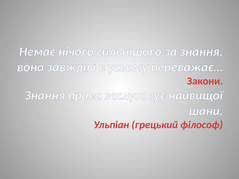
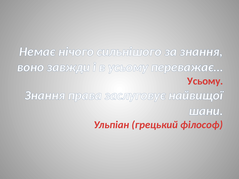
Закони: Закони -> Усьому (205, 81)
